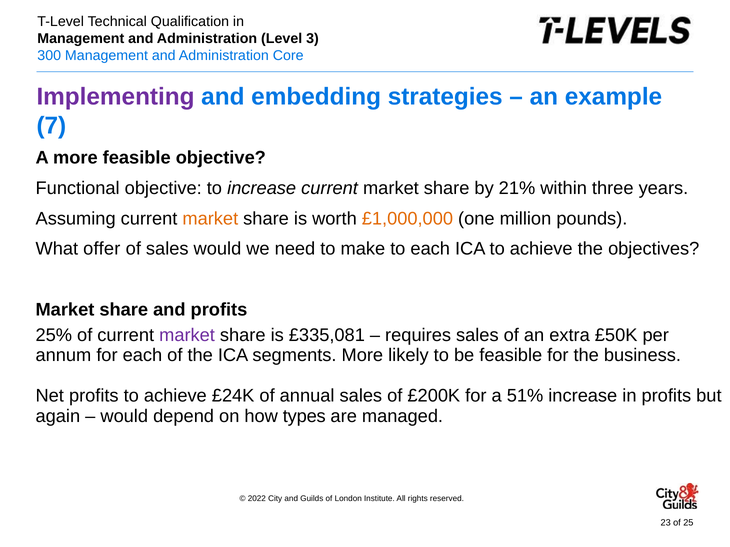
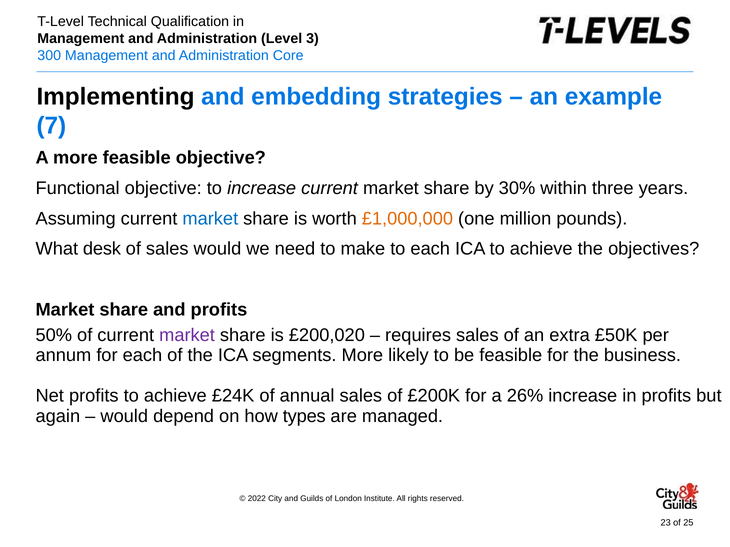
Implementing colour: purple -> black (115, 97)
21%: 21% -> 30% (517, 188)
market colour: orange -> blue (210, 219)
offer: offer -> desk (102, 249)
25%: 25% -> 50% (54, 335)
£335,081: £335,081 -> £200,020 (327, 335)
51%: 51% -> 26% (525, 396)
